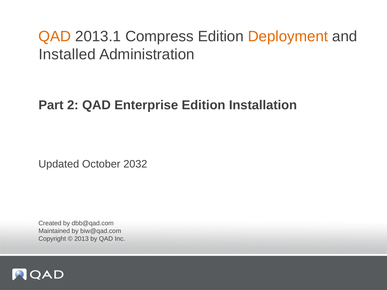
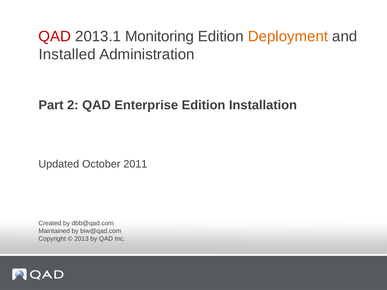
QAD colour: orange -> red (55, 36)
Compress: Compress -> Monitoring (160, 36)
2032: 2032 -> 2011 (135, 164)
